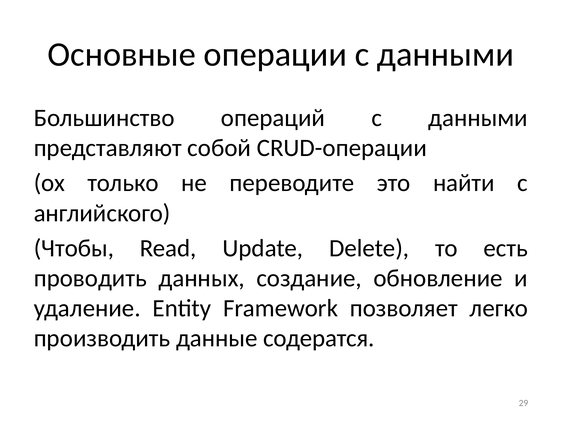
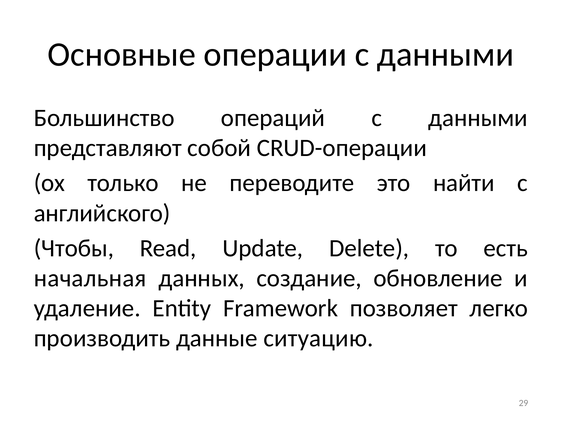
проводить: проводить -> начальная (90, 278)
содератся: содератся -> ситуацию (318, 338)
